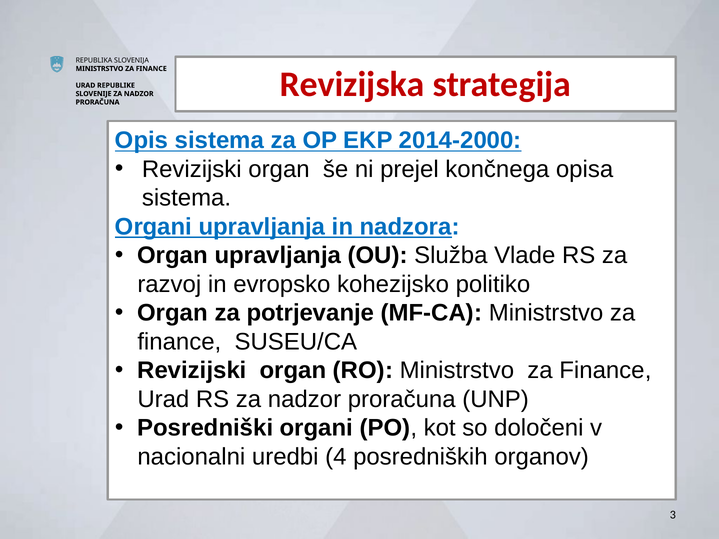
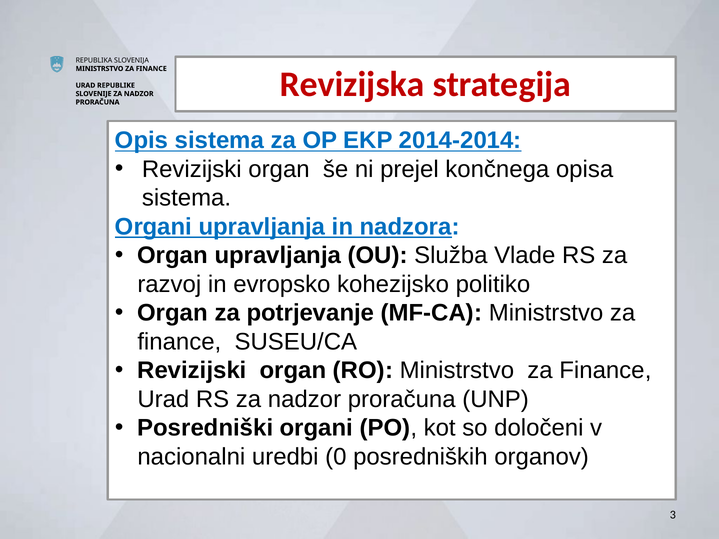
2014-2000: 2014-2000 -> 2014-2014 (460, 141)
4: 4 -> 0 (336, 457)
